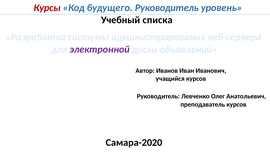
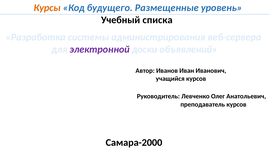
Курсы colour: red -> orange (47, 8)
будущего Руководитель: Руководитель -> Размещенные (167, 8)
Самара-2020: Самара-2020 -> Самара-2000 (134, 142)
